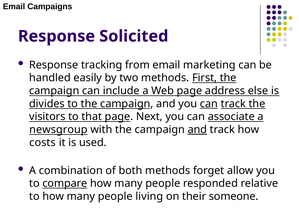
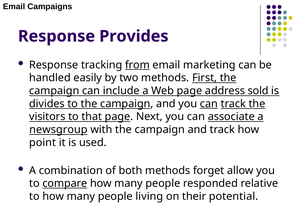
Solicited: Solicited -> Provides (134, 36)
from underline: none -> present (137, 65)
else: else -> sold (258, 91)
and underline: present -> none (197, 130)
costs: costs -> point (43, 143)
someone: someone -> potential (234, 197)
